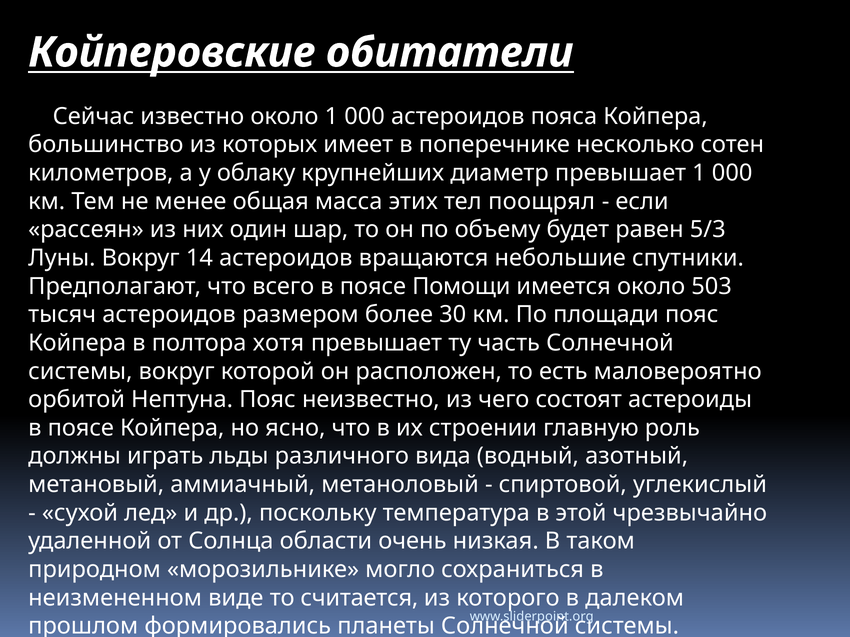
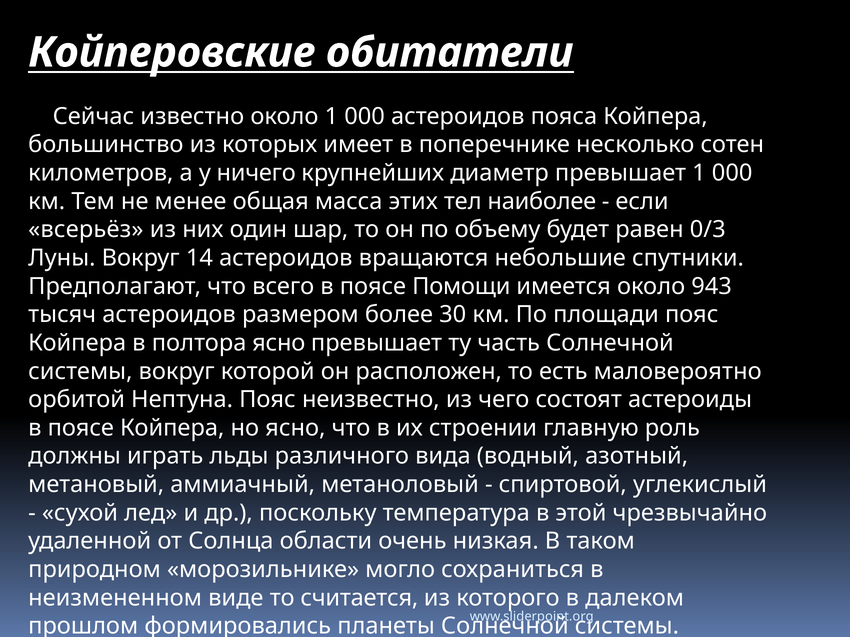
облаку: облаку -> ничего (256, 173)
поощрял: поощрял -> наиболее (542, 201)
рассеян: рассеян -> всерьёз (86, 230)
5/3: 5/3 -> 0/3 (708, 230)
503: 503 -> 943 (712, 286)
полтора хотя: хотя -> ясно (279, 343)
